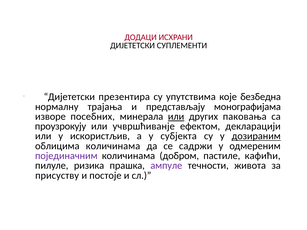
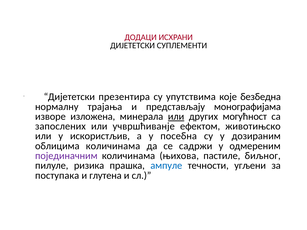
посебних: посебних -> изложена (93, 117)
паковања: паковања -> могућност (245, 117)
проузрокују: проузрокују -> запослених (60, 126)
декларацији: декларацији -> животињско (253, 126)
субјекта: субјекта -> посебна (179, 136)
дозираним underline: present -> none (256, 136)
добром: добром -> њихова (179, 156)
кафићи: кафићи -> биљног (263, 156)
ампуле colour: purple -> blue (166, 166)
живота: живота -> угљени (250, 166)
присуству: присуству -> поступака (57, 176)
постоје: постоје -> глутена (105, 176)
